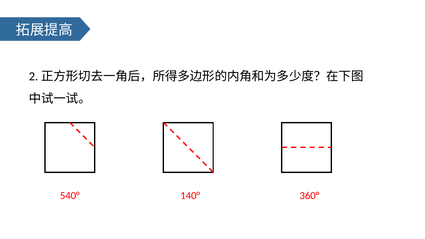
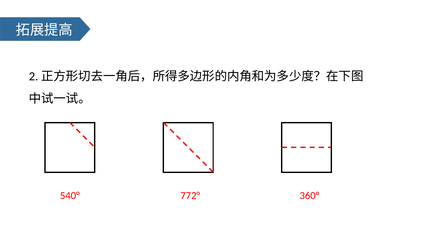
140°: 140° -> 772° (190, 196)
